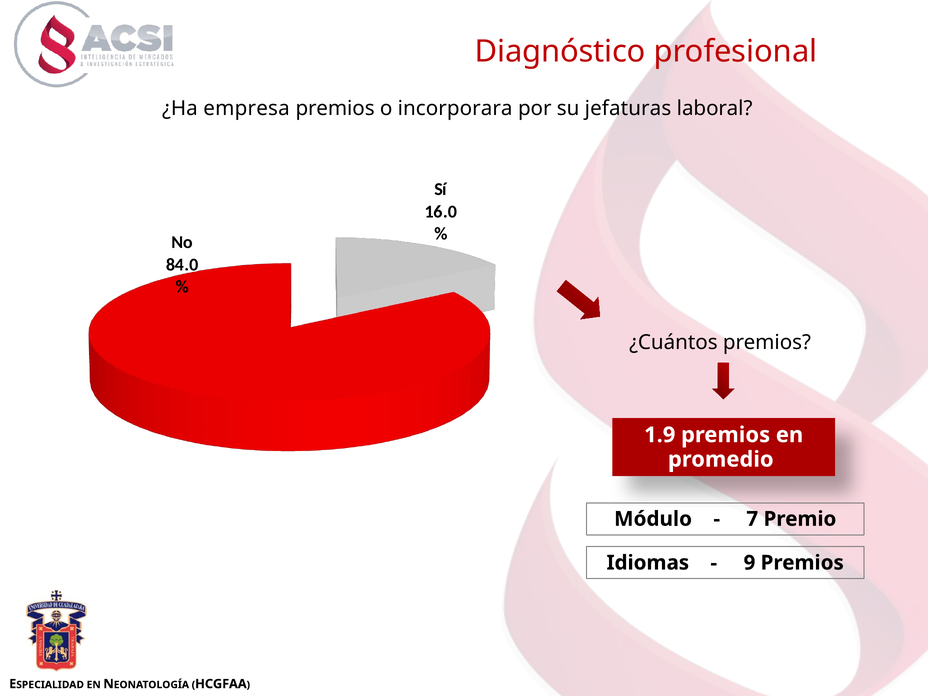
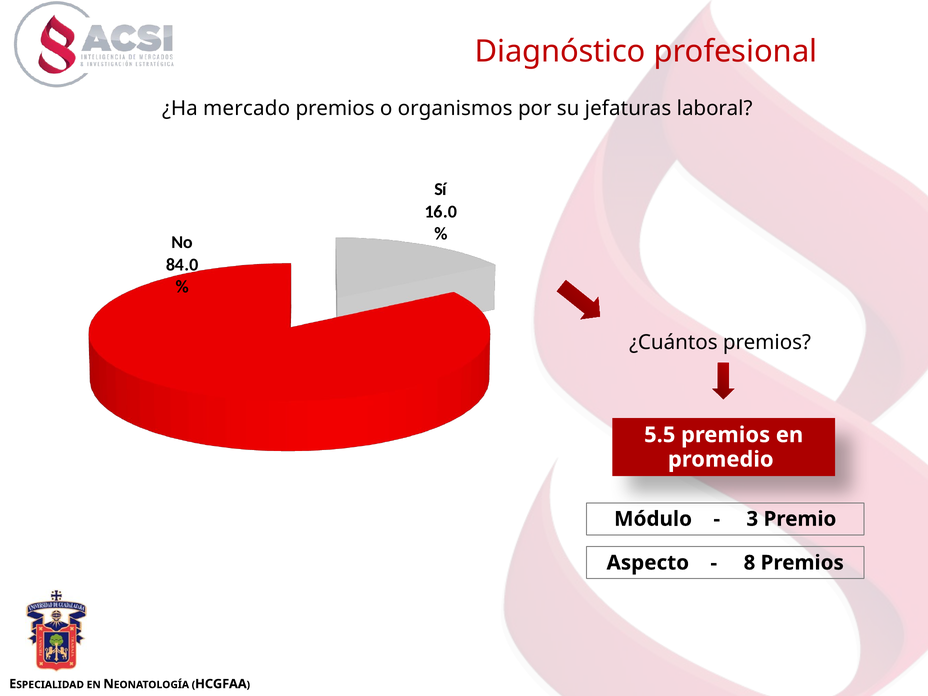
empresa: empresa -> mercado (247, 108)
incorporara: incorporara -> organismos (455, 108)
1.9: 1.9 -> 5.5 (660, 435)
7: 7 -> 3 (752, 519)
Idiomas: Idiomas -> Aspecto (648, 563)
9: 9 -> 8 (749, 563)
